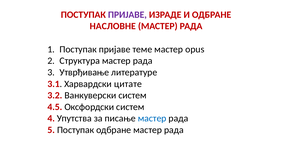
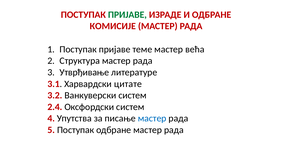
ПРИЈАВЕ colour: purple -> green (127, 15)
НАСЛОВНЕ: НАСЛОВНЕ -> КОМИСИЈЕ (113, 26)
opus: opus -> већа (195, 49)
4.5: 4.5 -> 2.4 (55, 107)
